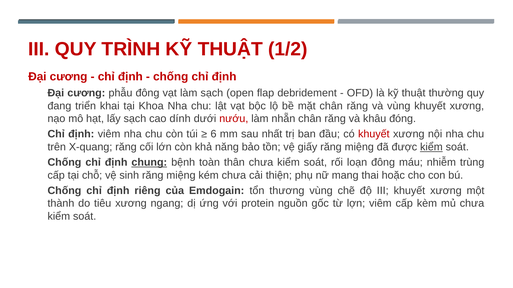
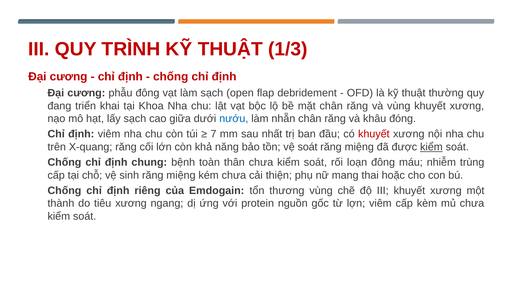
1/2: 1/2 -> 1/3 (288, 49)
dính: dính -> giữa (180, 119)
nướu colour: red -> blue (234, 119)
6: 6 -> 7 (213, 134)
vệ giấy: giấy -> soát (308, 147)
chung underline: present -> none (149, 163)
